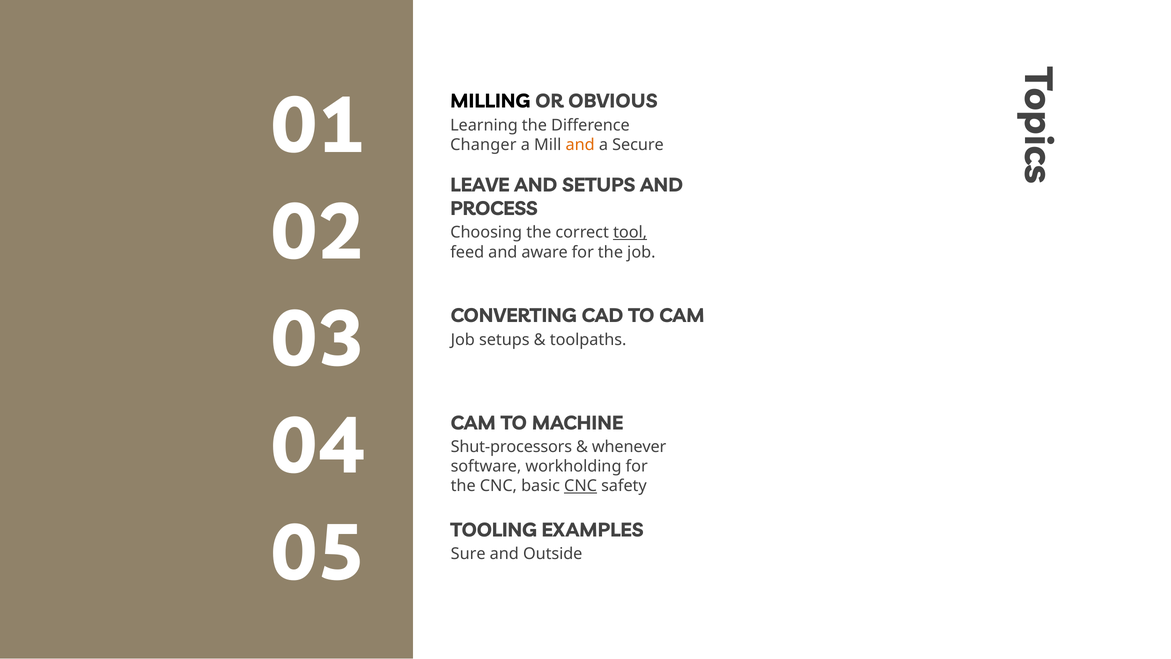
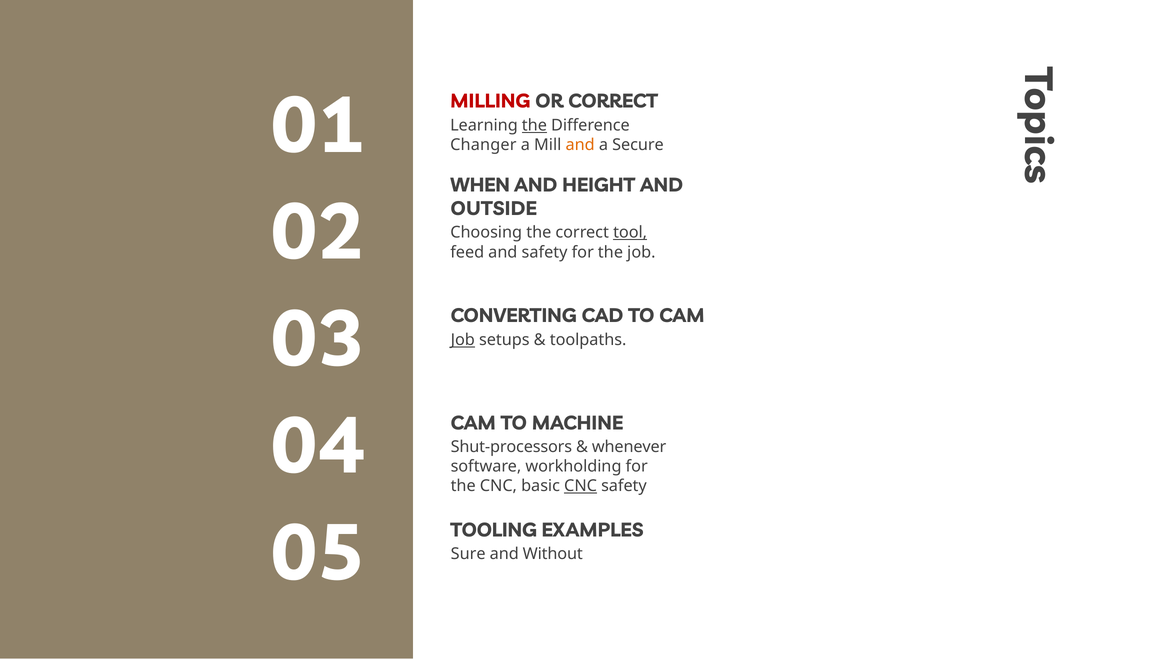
MILLING colour: black -> red (490, 101)
OR OBVIOUS: OBVIOUS -> CORRECT (613, 101)
the underline: none -> present (534, 125)
LEAVE: LEAVE -> WHEN (480, 185)
AND SETUPS: SETUPS -> HEIGHT (599, 185)
PROCESS: PROCESS -> OUTSIDE (494, 209)
and aware: aware -> safety (545, 252)
Job underline: none -> present (463, 340)
Outside: Outside -> Without (553, 554)
